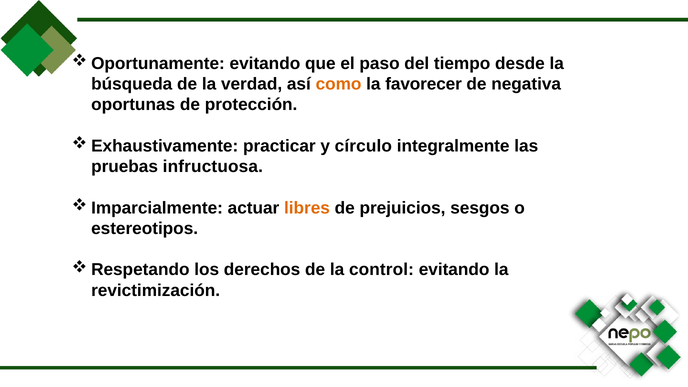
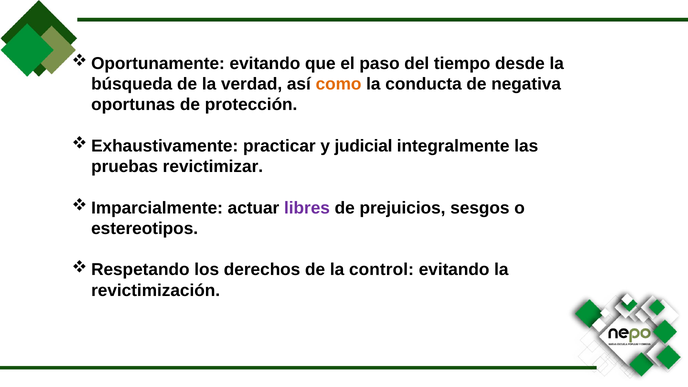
favorecer: favorecer -> conducta (424, 84)
círculo: círculo -> judicial (363, 146)
infructuosa: infructuosa -> revictimizar (213, 167)
libres colour: orange -> purple (307, 208)
